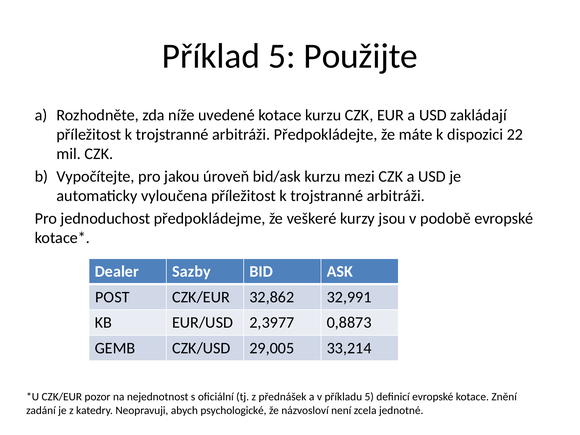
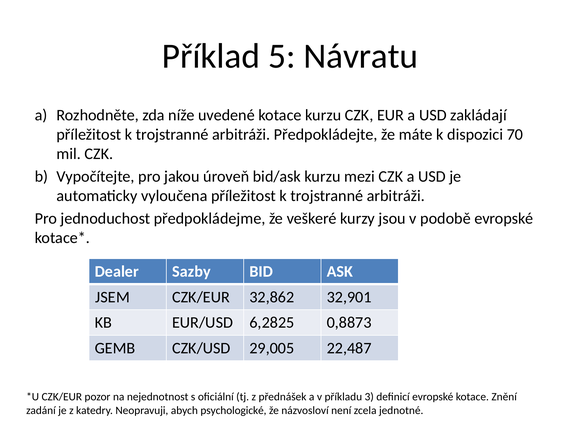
Použijte: Použijte -> Návratu (361, 56)
22: 22 -> 70 (515, 135)
POST: POST -> JSEM (112, 297)
32,991: 32,991 -> 32,901 (349, 297)
2,3977: 2,3977 -> 6,2825 (272, 323)
33,214: 33,214 -> 22,487 (349, 348)
příkladu 5: 5 -> 3 (369, 397)
